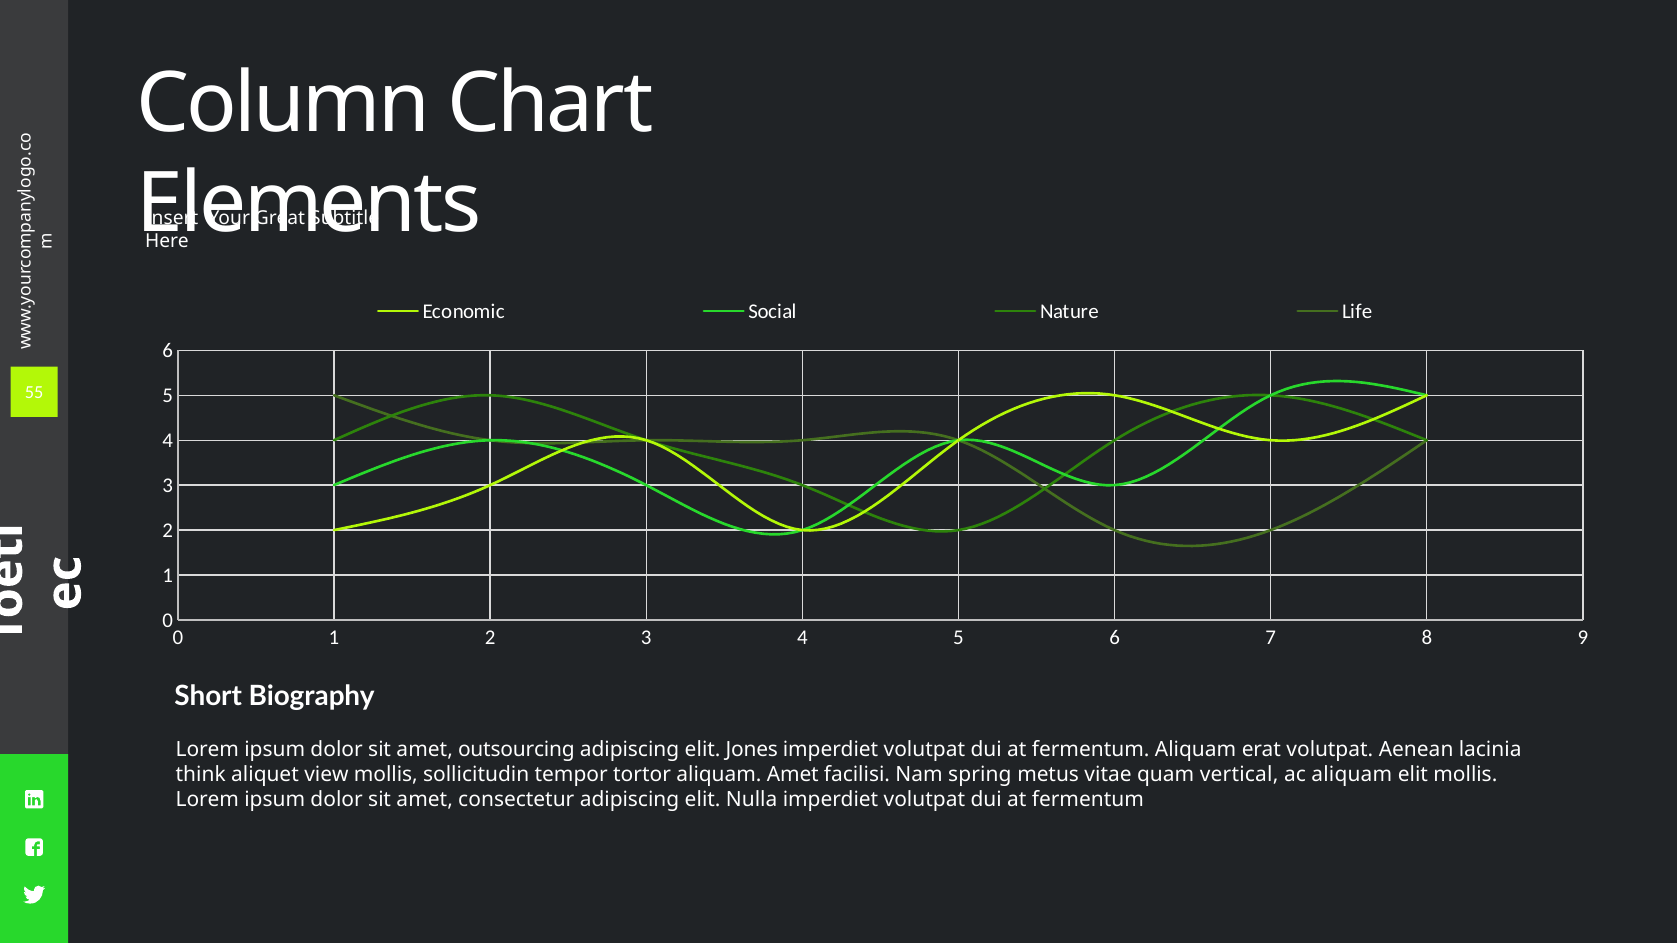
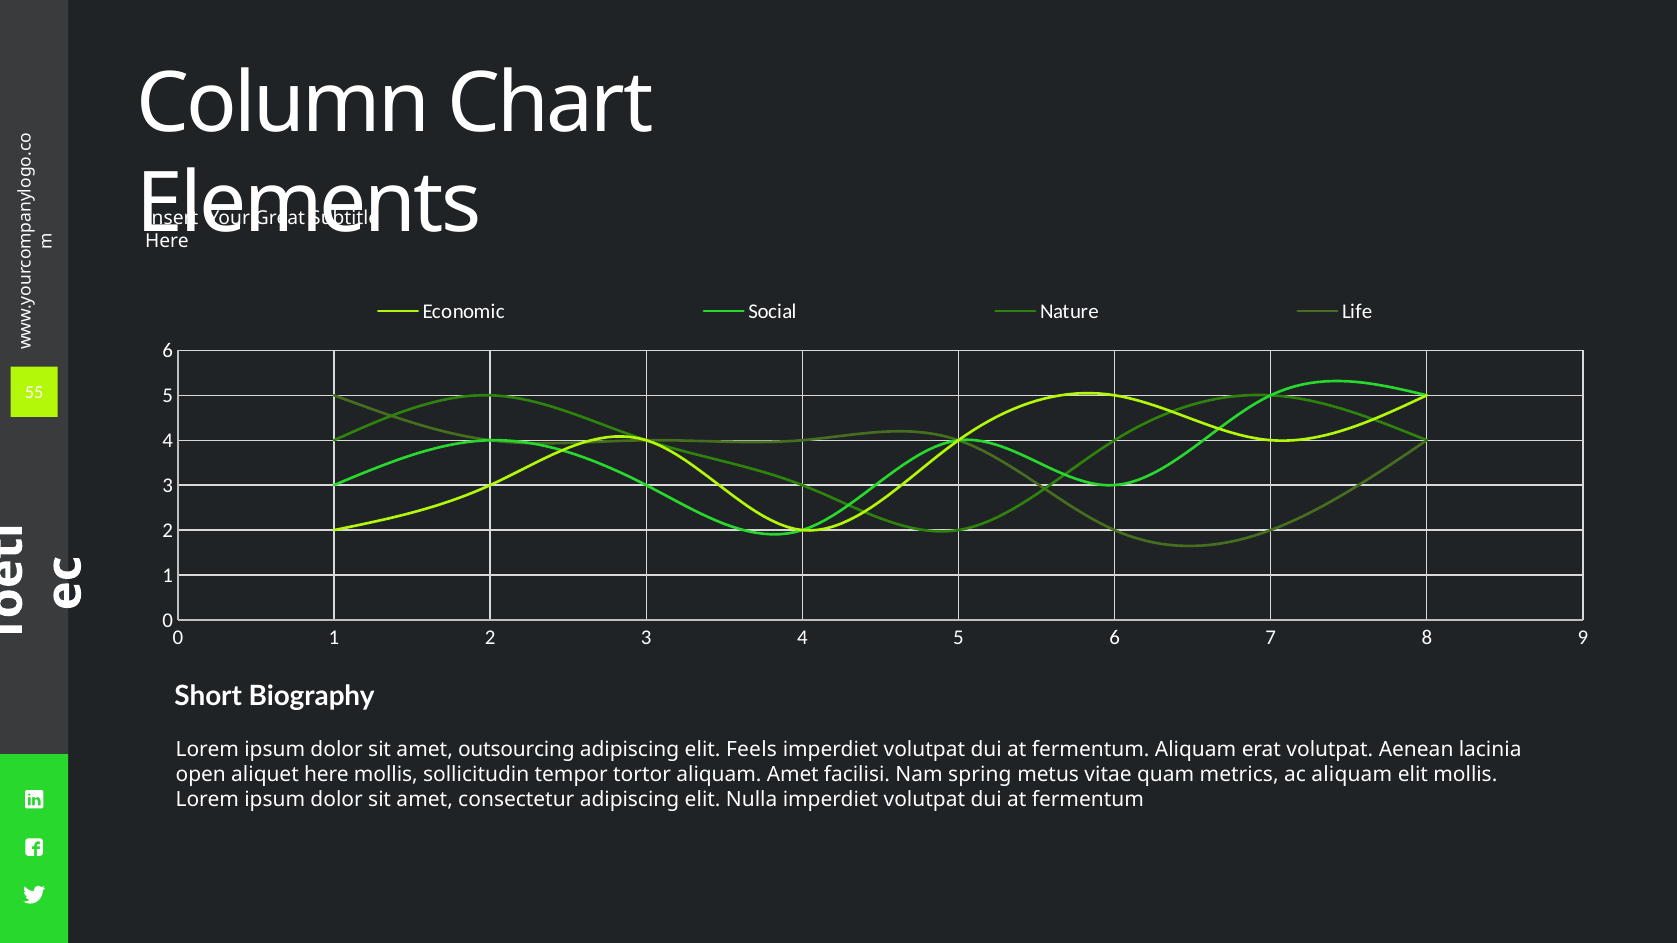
Jones: Jones -> Feels (752, 749)
think: think -> open (201, 775)
aliquet view: view -> here (326, 775)
vertical: vertical -> metrics (1239, 775)
